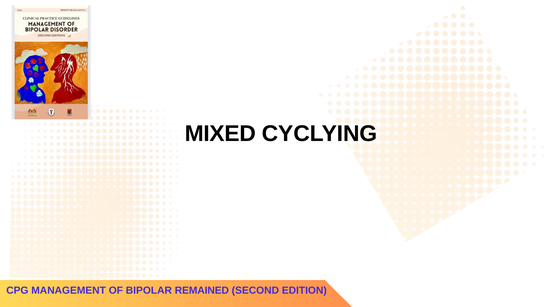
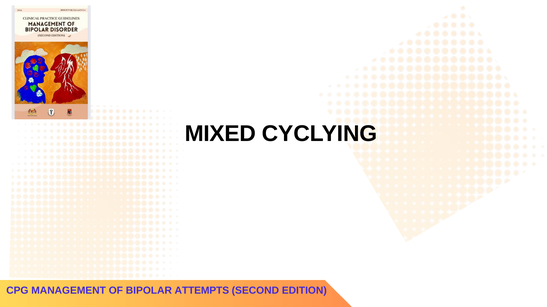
REMAINED: REMAINED -> ATTEMPTS (202, 291)
